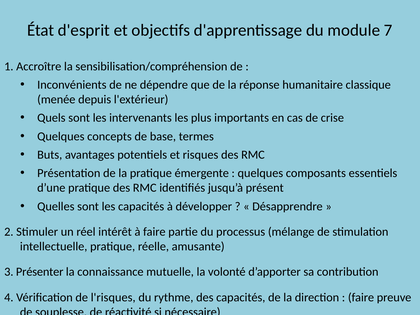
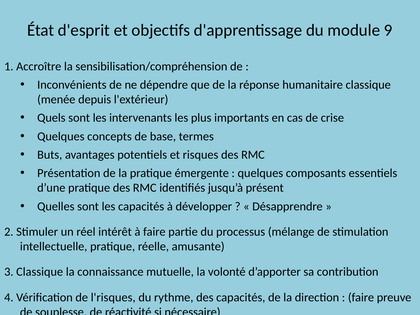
7: 7 -> 9 (388, 30)
3 Présenter: Présenter -> Classique (40, 272)
